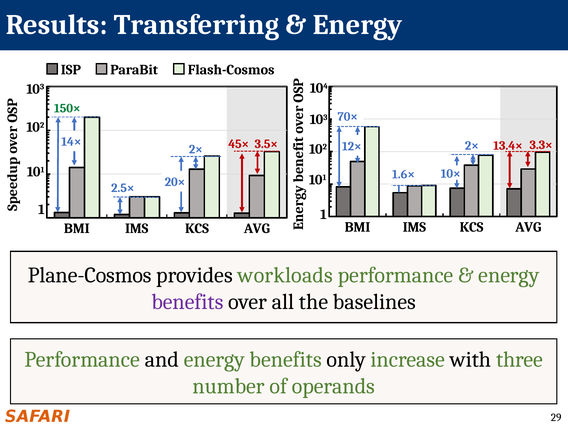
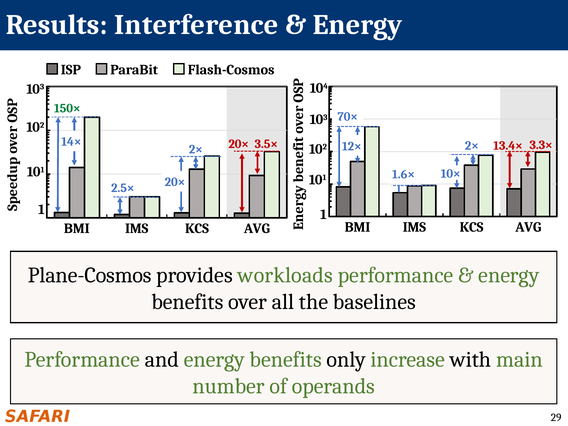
Transferring: Transferring -> Interference (196, 25)
45×: 45× -> 20× (239, 144)
benefits colour: purple -> black (187, 302)
three: three -> main (519, 360)
